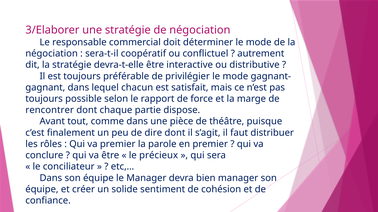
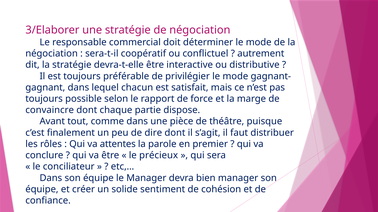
rencontrer: rencontrer -> convaincre (50, 110)
va premier: premier -> attentes (118, 144)
